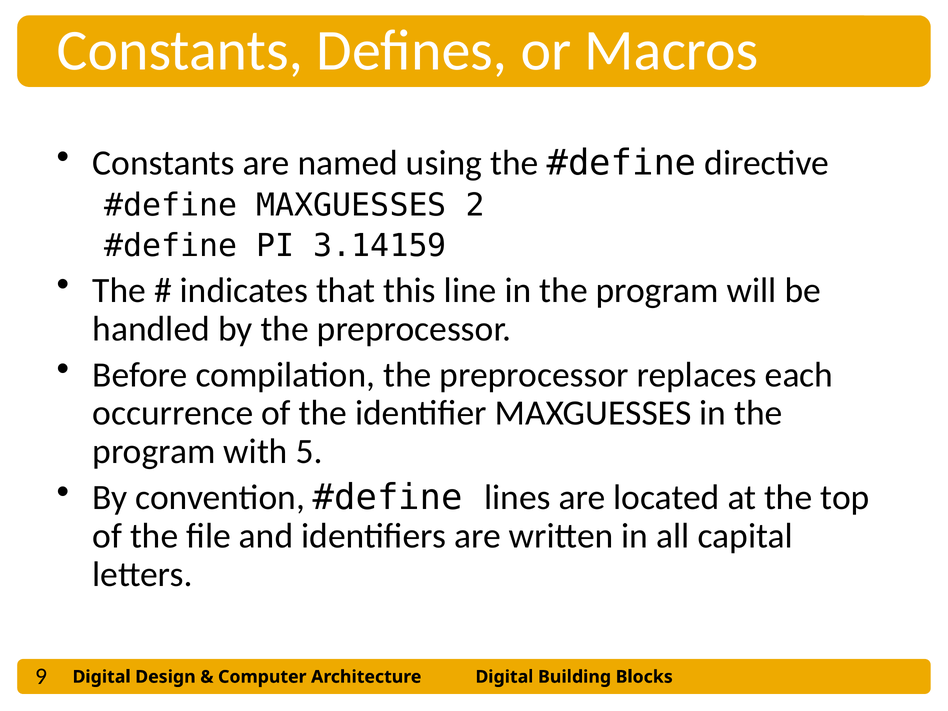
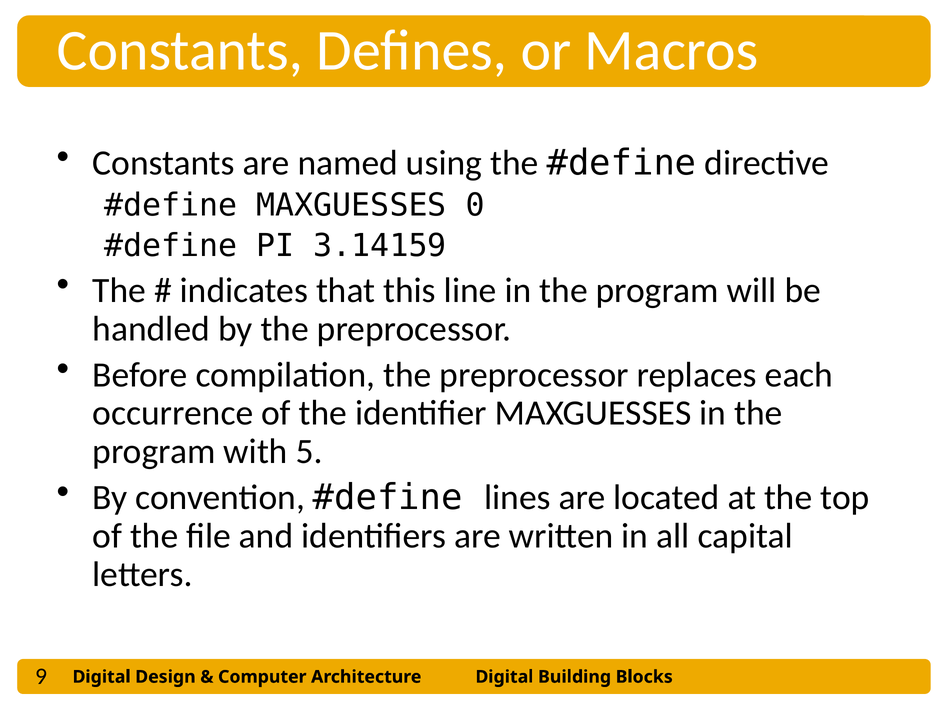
2: 2 -> 0 (475, 205)
